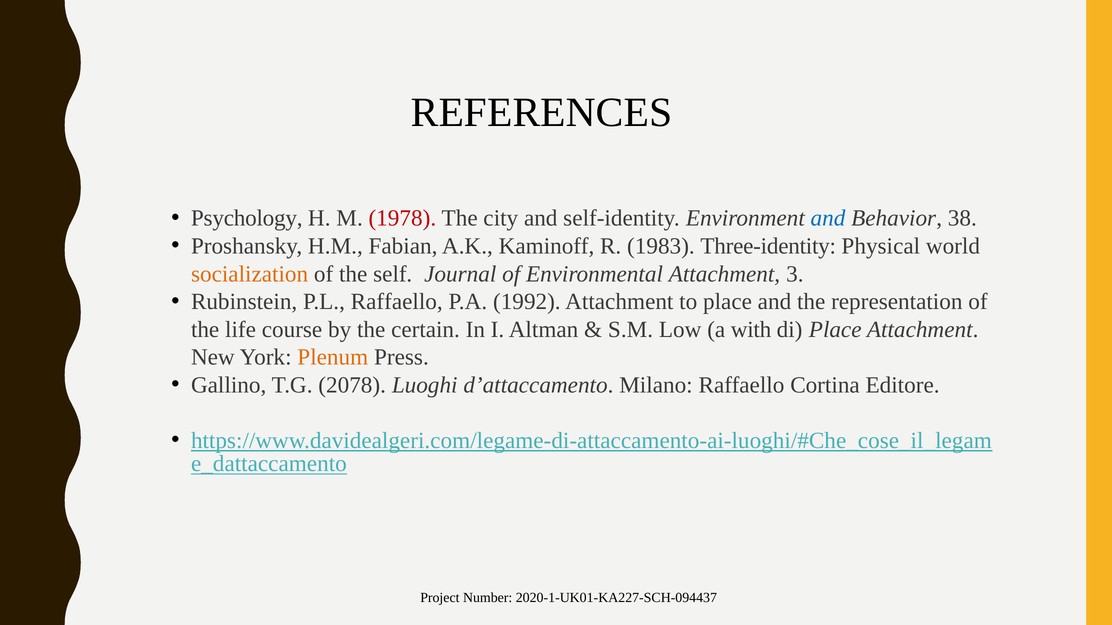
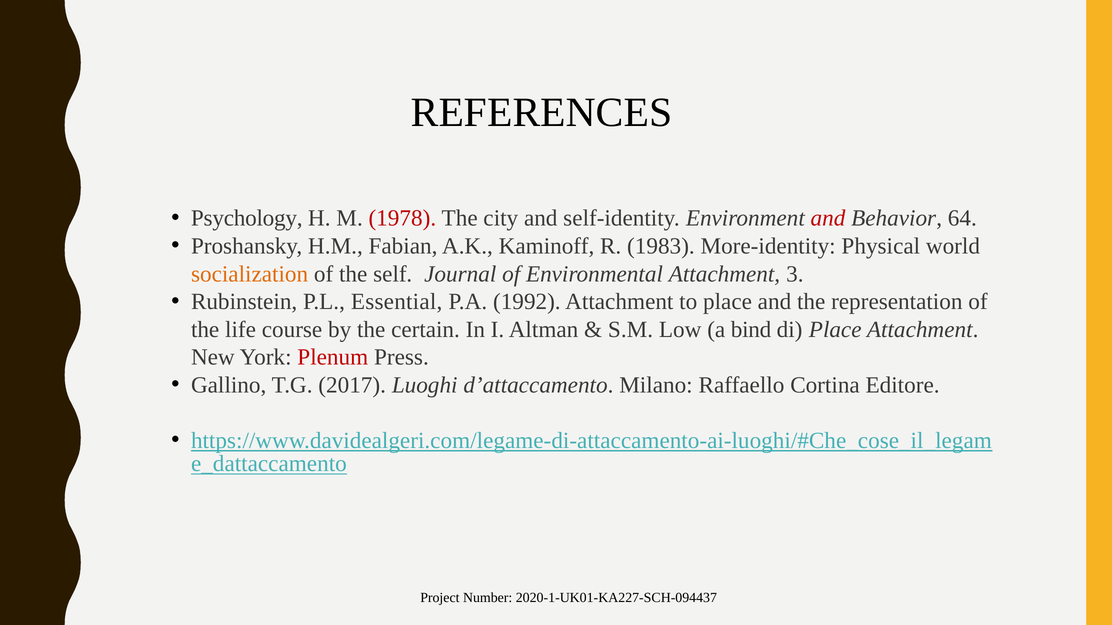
and colour: blue -> red (828, 218)
38: 38 -> 64 (962, 218)
Three-identity: Three-identity -> More-identity (768, 246)
P.L Raffaello: Raffaello -> Essential (397, 302)
with: with -> bind (751, 330)
Plenum colour: orange -> red (333, 358)
2078: 2078 -> 2017 (352, 385)
